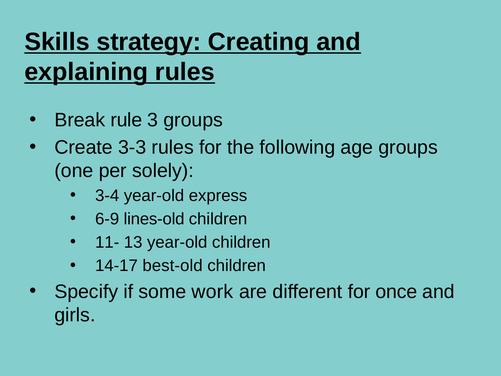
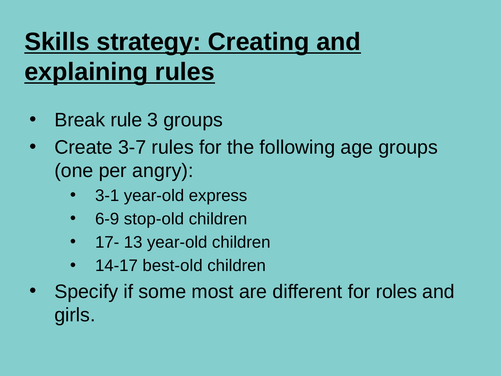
3-3: 3-3 -> 3-7 (132, 147)
solely: solely -> angry (163, 171)
3-4: 3-4 -> 3-1 (107, 195)
lines-old: lines-old -> stop-old (154, 219)
11-: 11- -> 17- (107, 242)
work: work -> most (213, 291)
once: once -> roles (396, 291)
